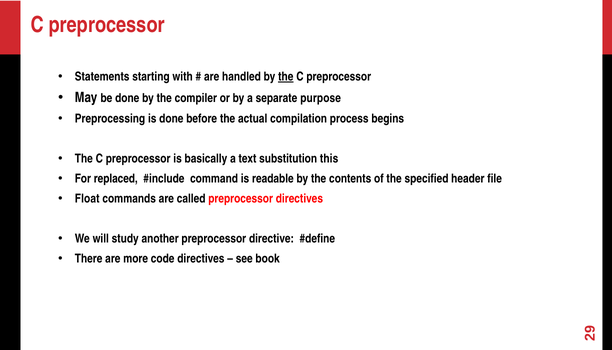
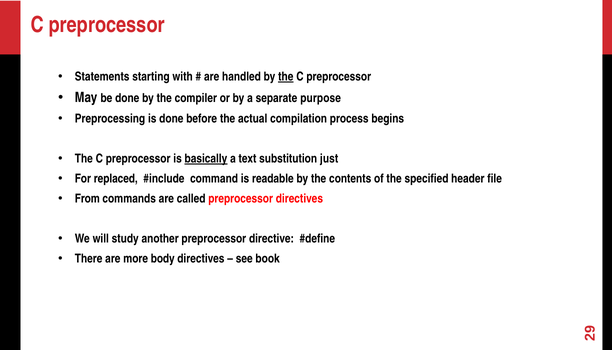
basically underline: none -> present (206, 159)
this: this -> just (329, 159)
Float: Float -> From (87, 198)
code: code -> body (163, 258)
